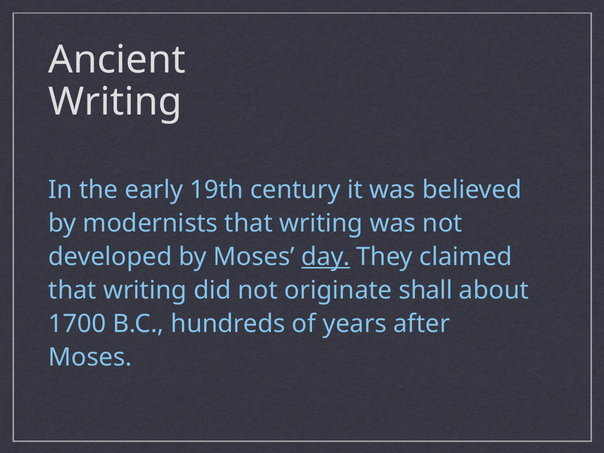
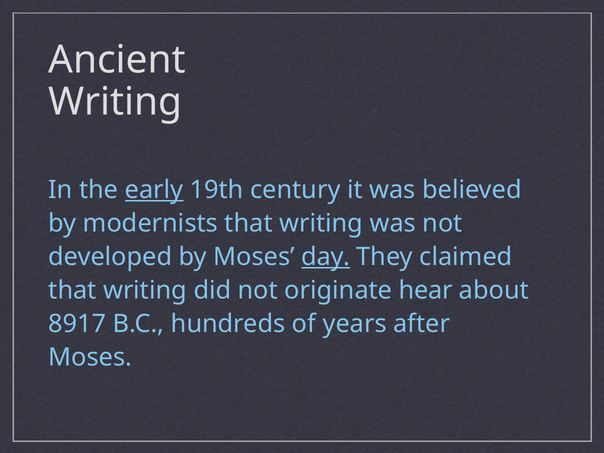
early underline: none -> present (154, 190)
shall: shall -> hear (426, 290)
1700: 1700 -> 8917 (77, 324)
